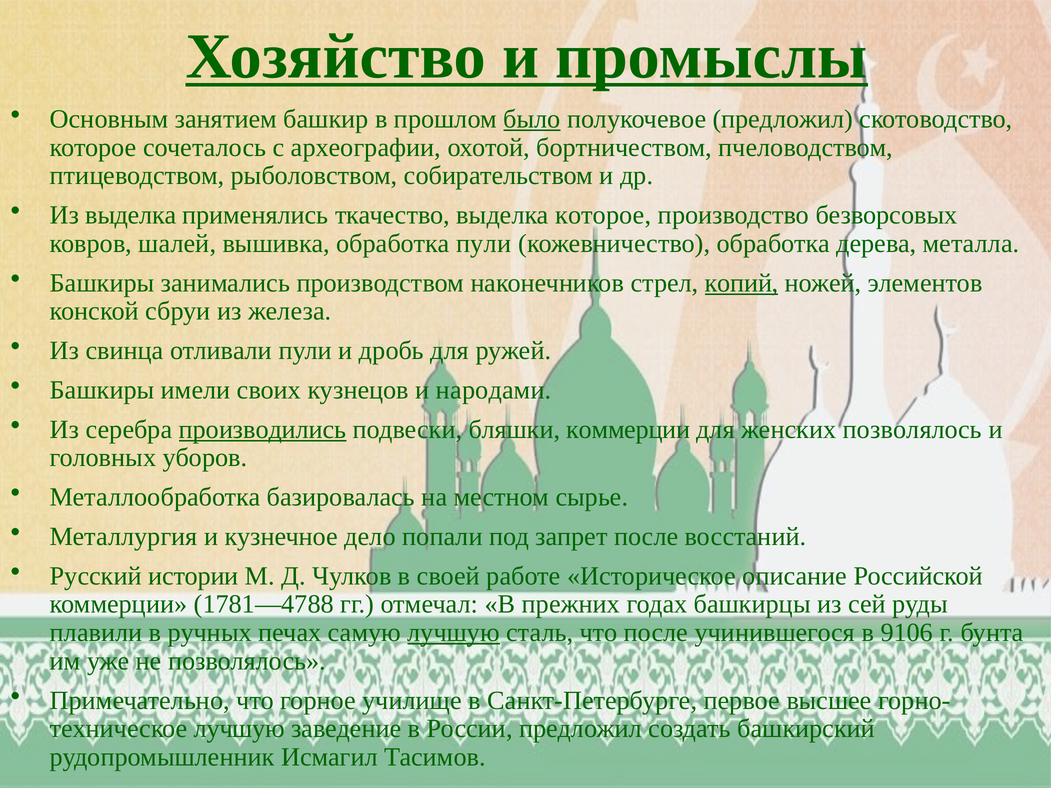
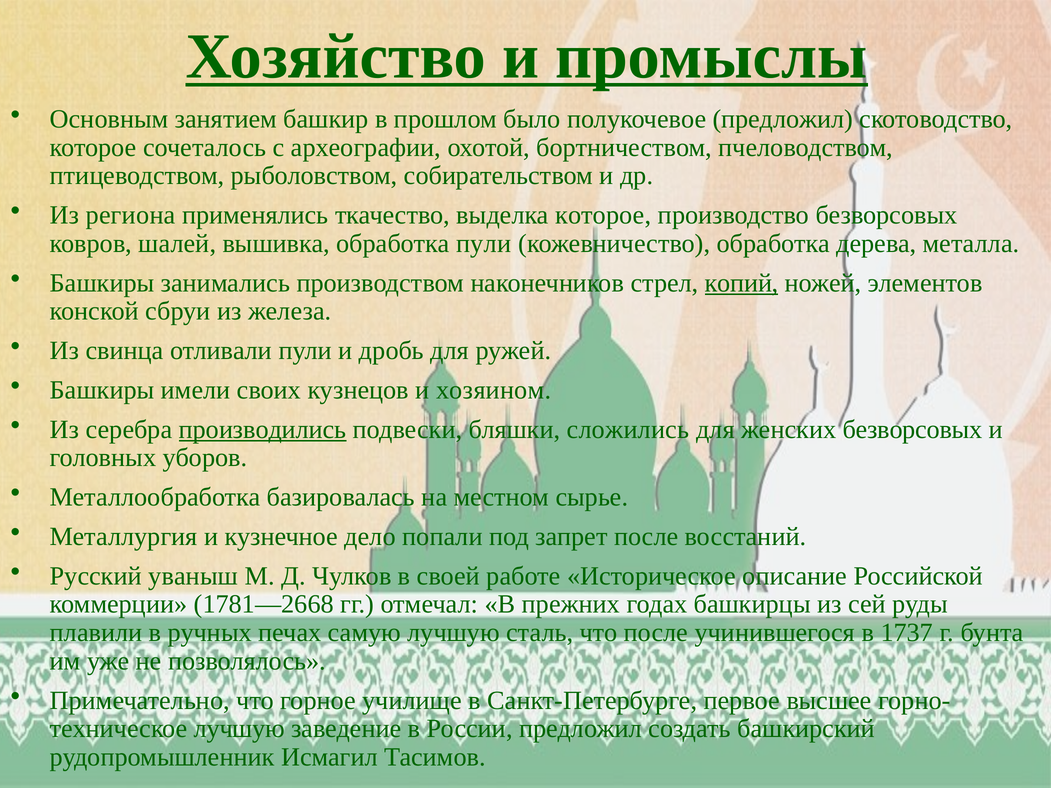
было underline: present -> none (532, 119)
Из выделка: выделка -> региона (131, 215)
народами: народами -> хозяином (494, 390)
бляшки коммерции: коммерции -> сложились (628, 430)
женских позволялось: позволялось -> безворсовых (912, 430)
истории: истории -> уваныш (193, 576)
1781—4788: 1781—4788 -> 1781—2668 (264, 604)
лучшую underline: present -> none (454, 633)
9106: 9106 -> 1737 (907, 633)
